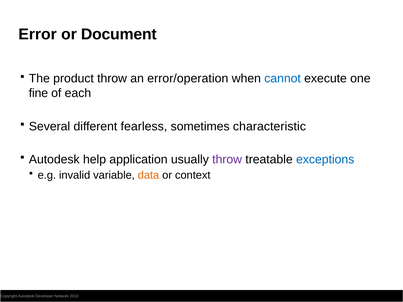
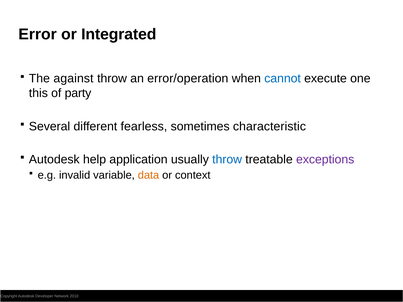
Document: Document -> Integrated (119, 34)
product: product -> against (73, 79)
fine: fine -> this (38, 93)
each: each -> party (78, 93)
throw colour: purple -> blue (227, 160)
exceptions colour: blue -> purple (325, 160)
